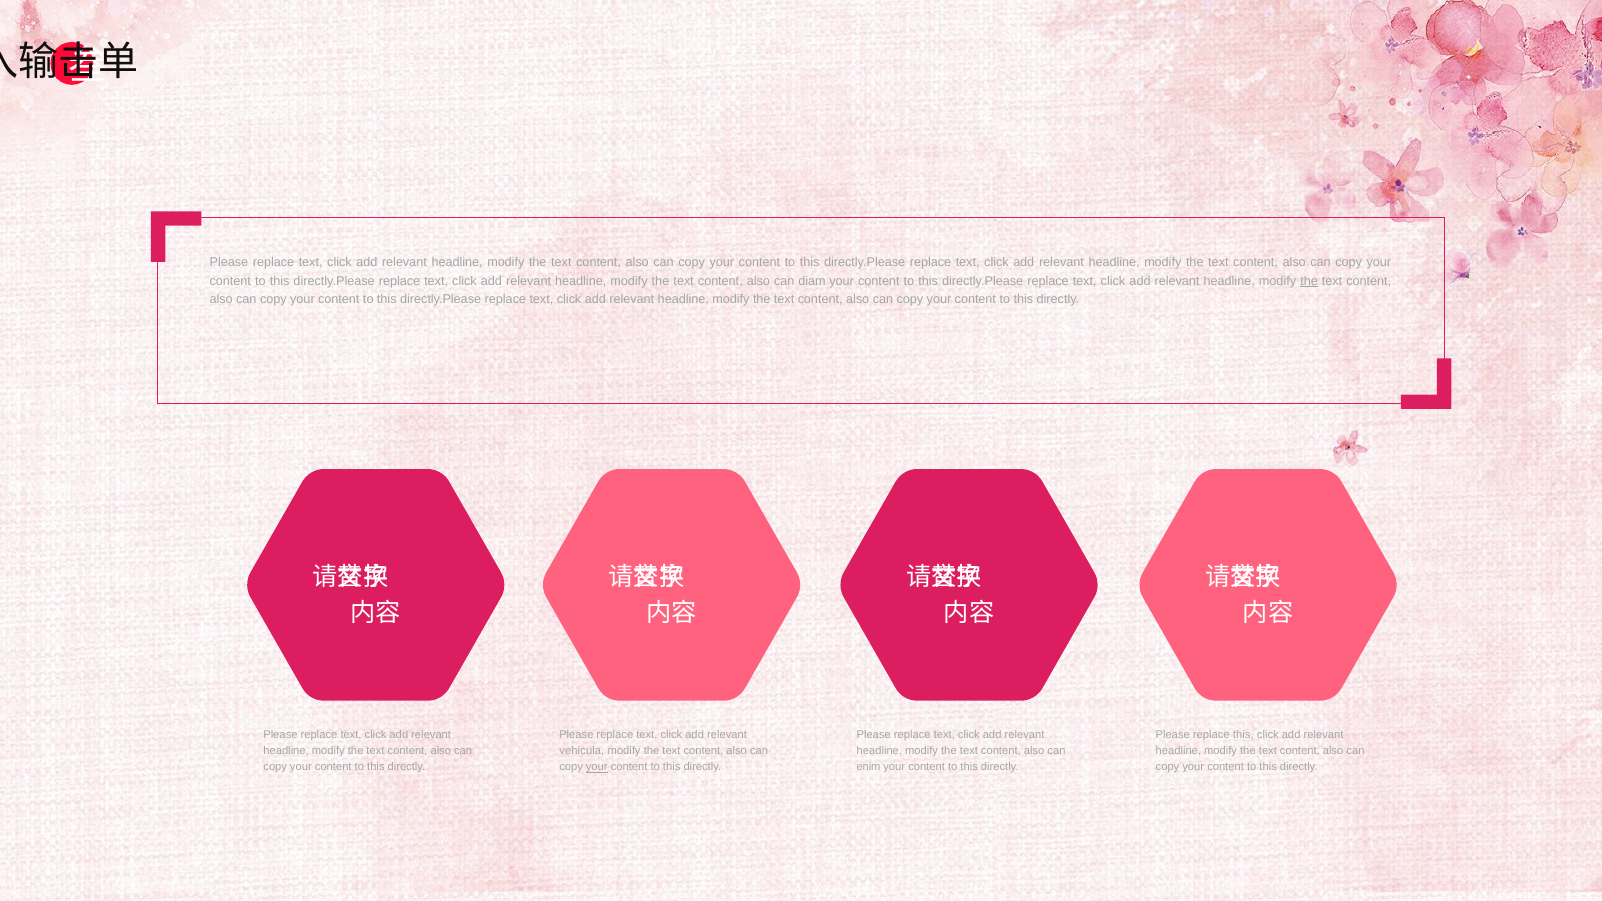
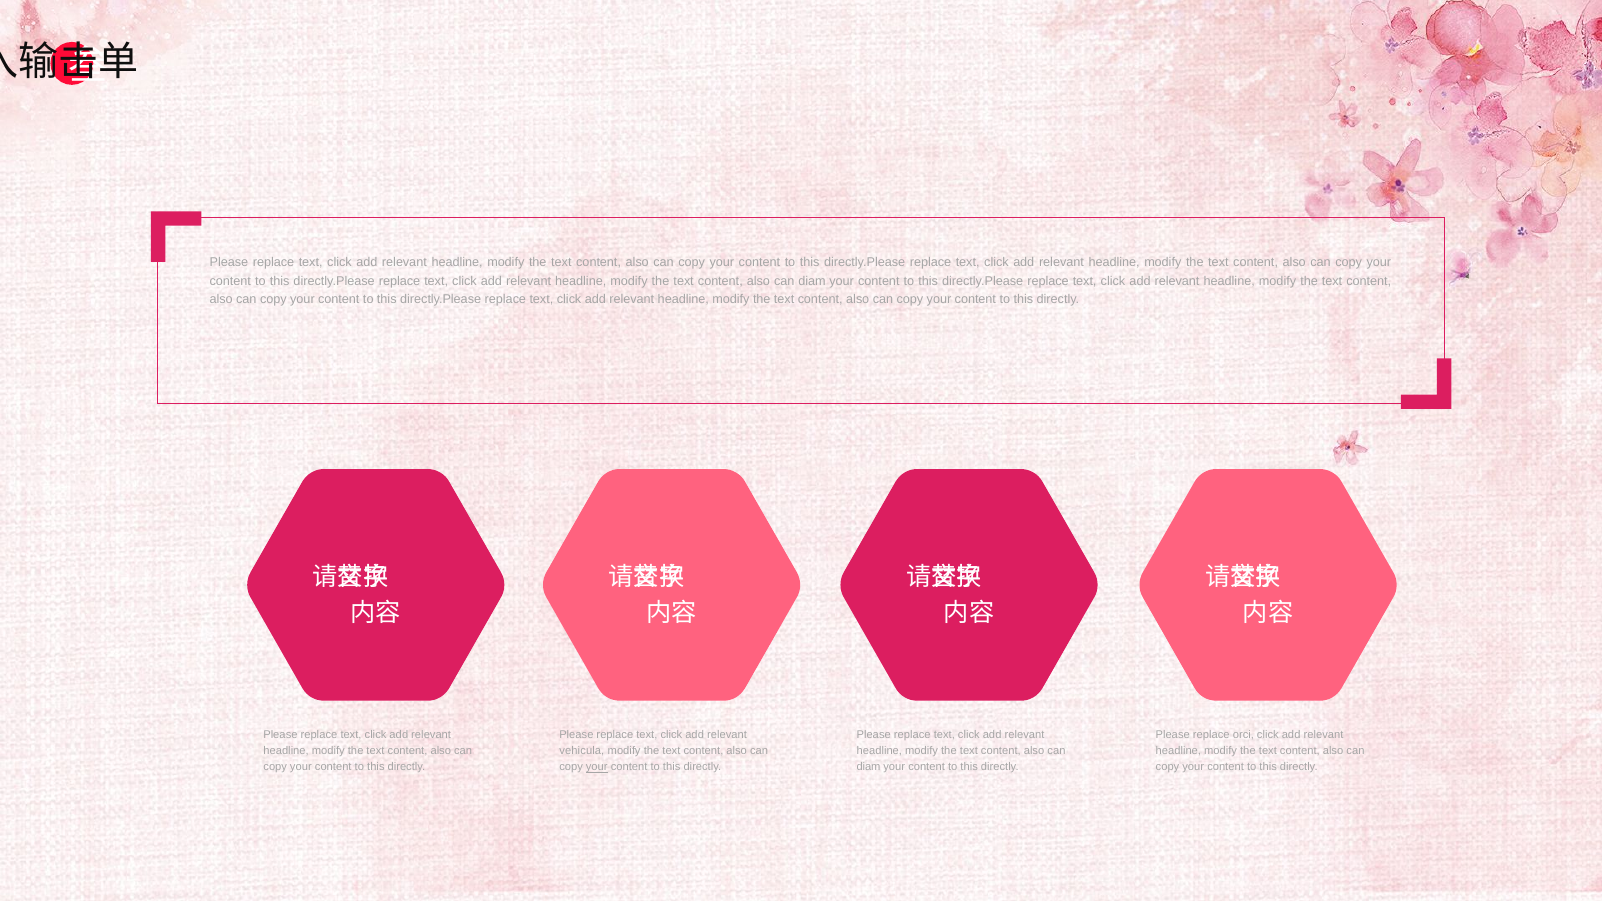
the underline: present -> none (1309, 281)
replace this: this -> orci (1243, 735)
enim: enim -> diam (869, 767)
